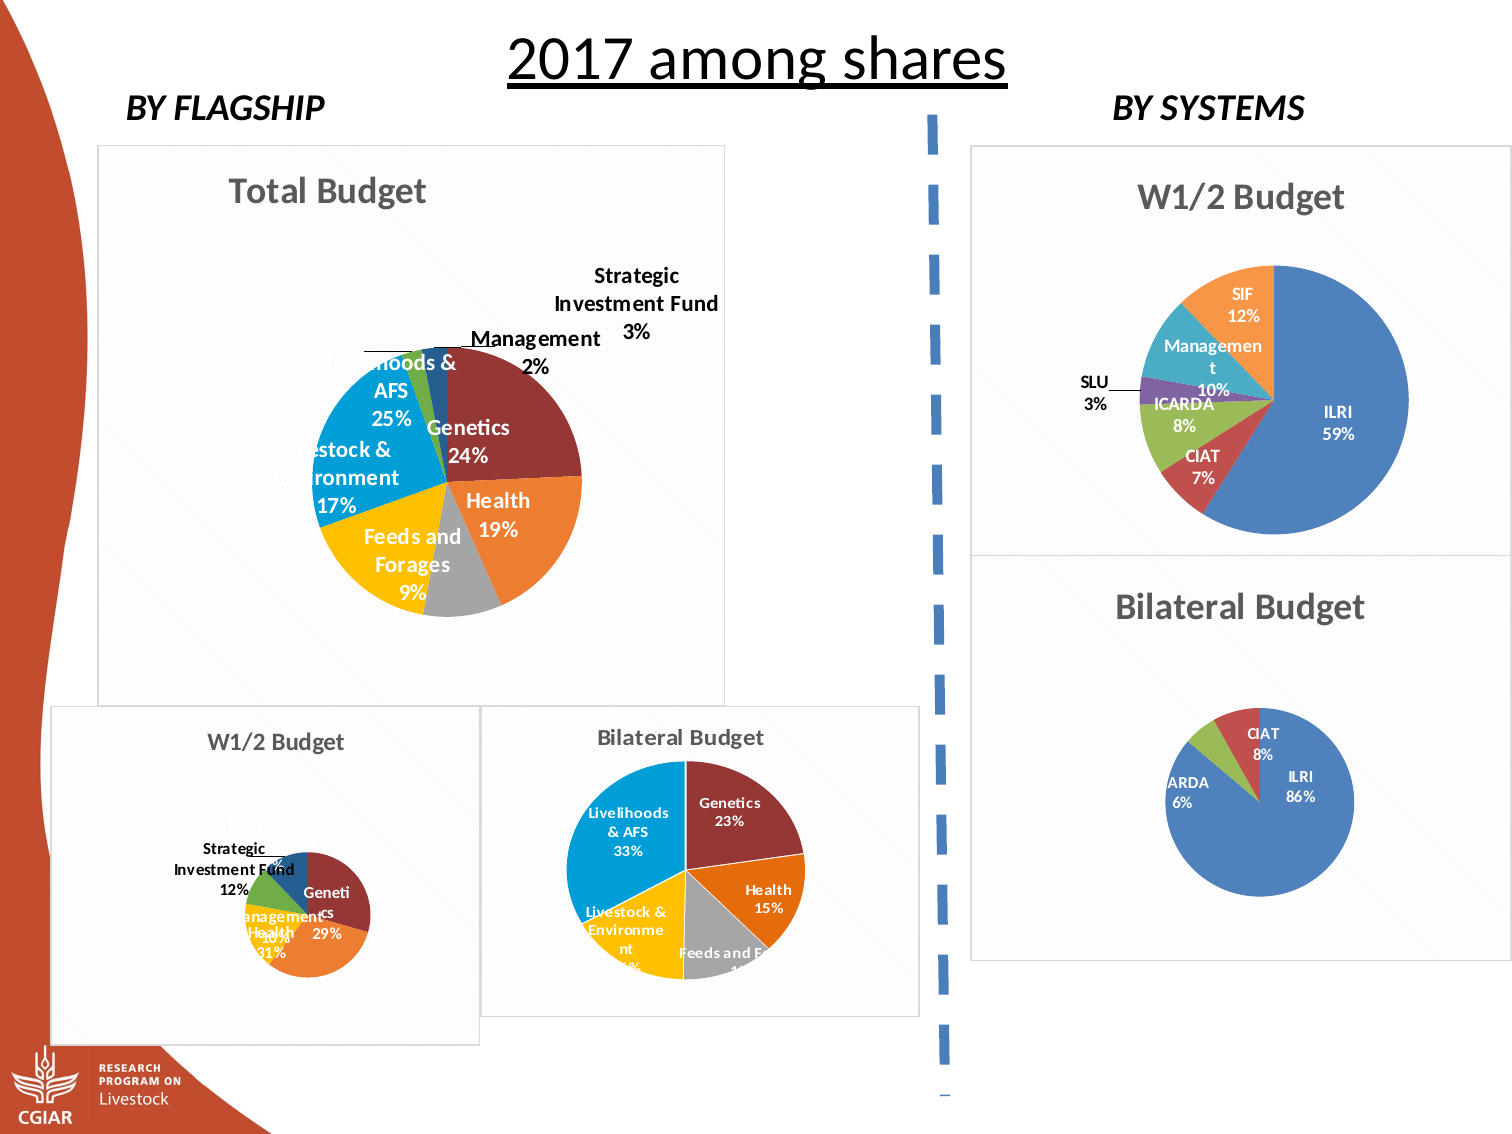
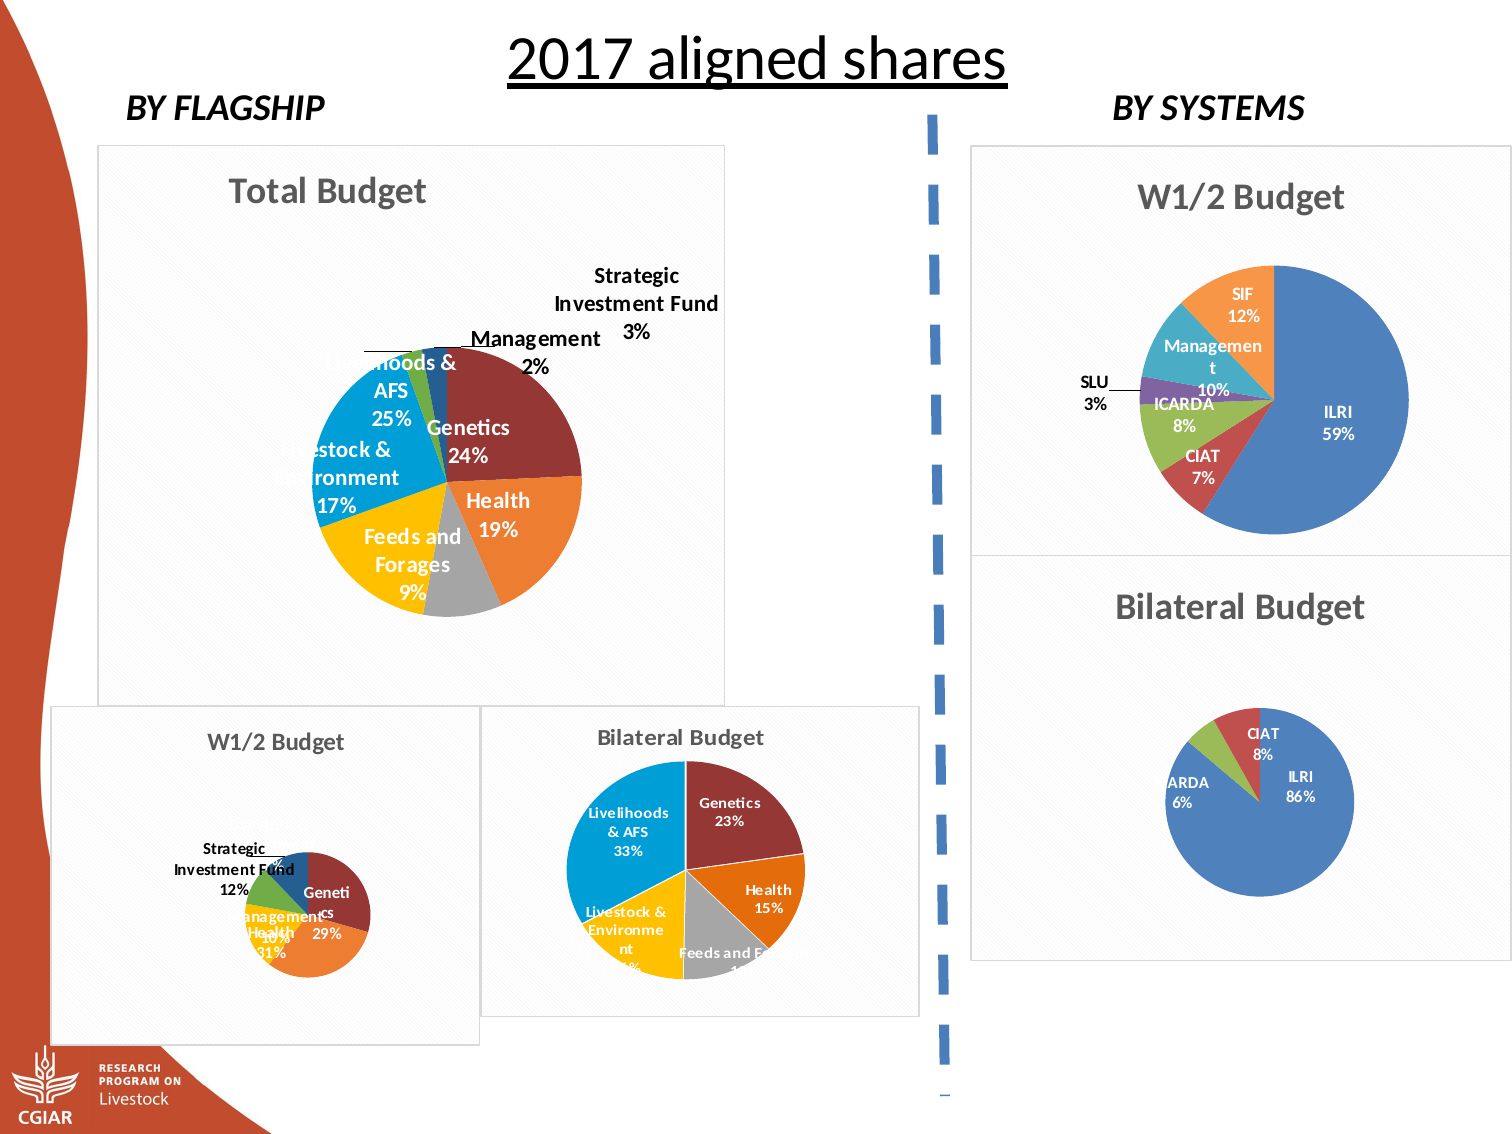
among: among -> aligned (739, 59)
